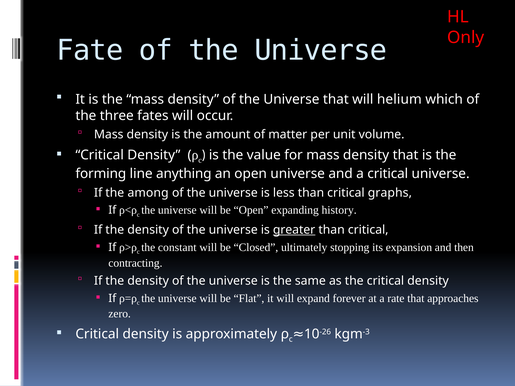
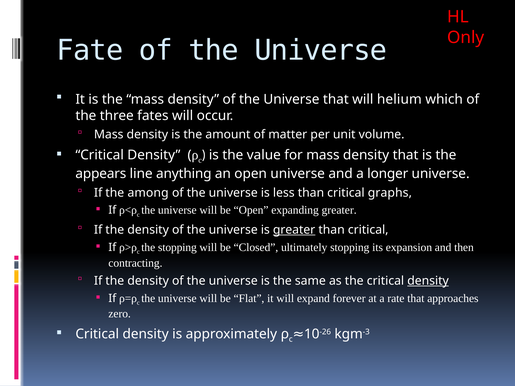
forming: forming -> appears (101, 174)
a critical: critical -> longer (388, 174)
expanding history: history -> greater (339, 210)
the constant: constant -> stopping (177, 248)
density underline: none -> present (428, 281)
